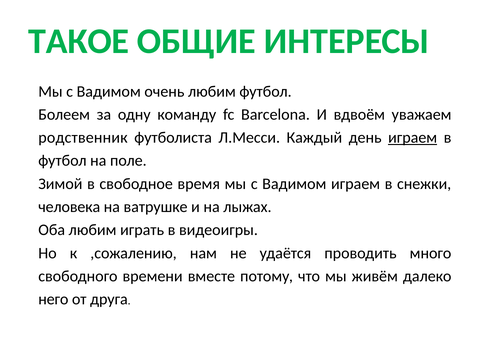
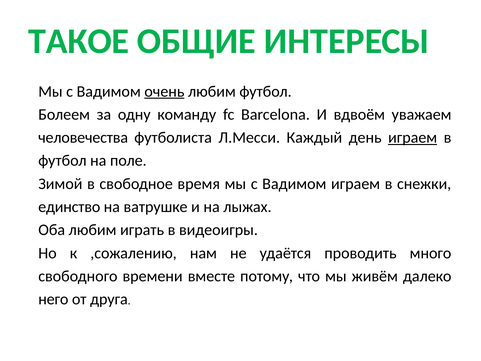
очень underline: none -> present (164, 91)
родственник: родственник -> человечества (83, 137)
человека: человека -> единство (69, 207)
